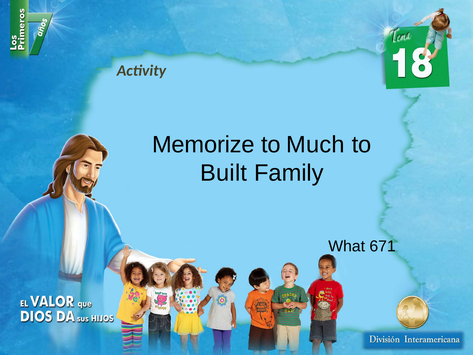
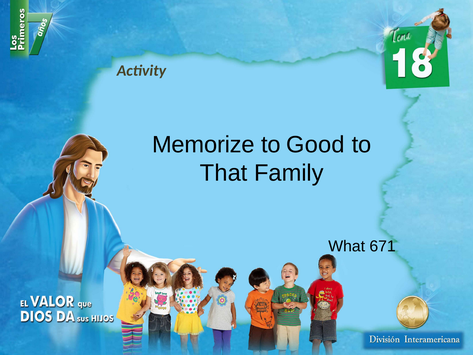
Much: Much -> Good (315, 145)
Built: Built -> That (224, 173)
